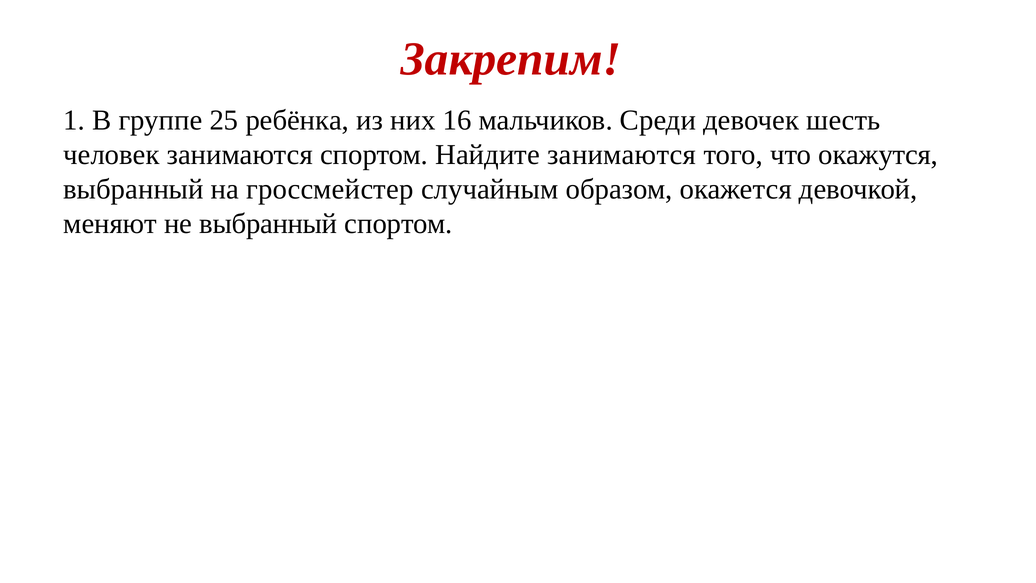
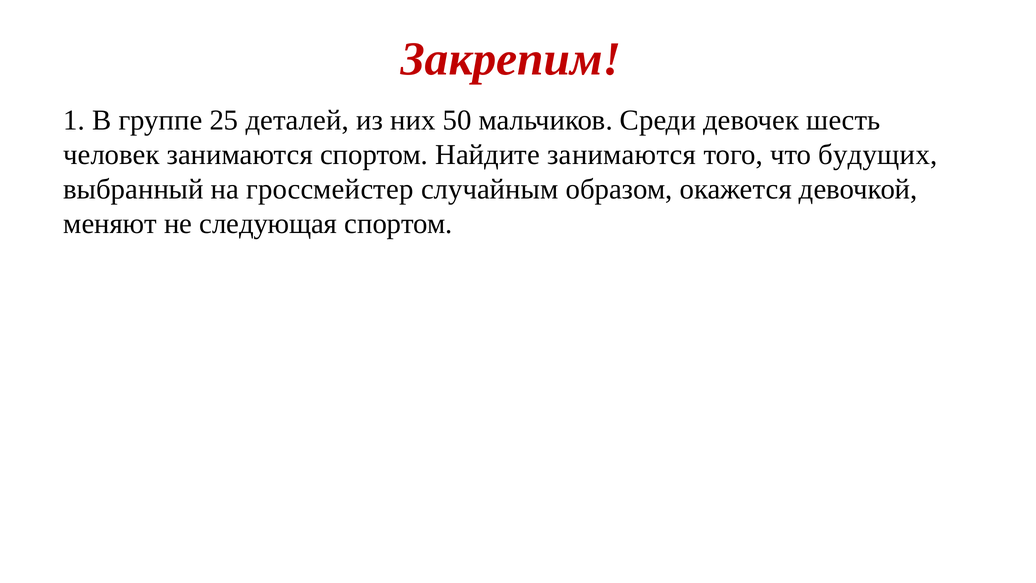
ребёнка: ребёнка -> деталей (297, 120)
16: 16 -> 50 (457, 120)
окажутся: окажутся -> будущих (878, 155)
не выбранный: выбранный -> следующая (268, 224)
